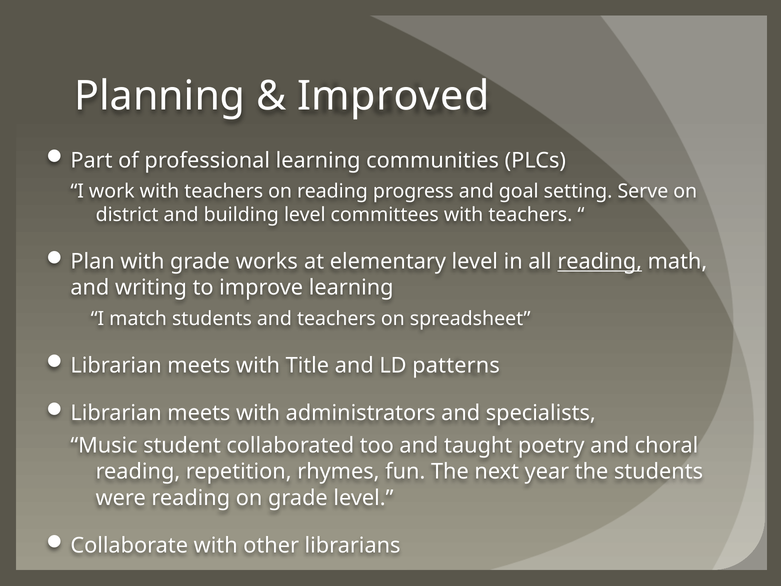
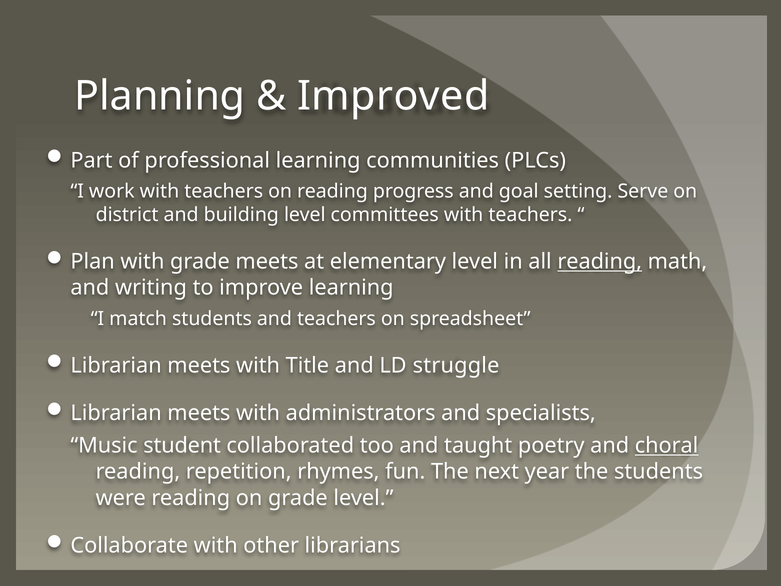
grade works: works -> meets (267, 261)
patterns: patterns -> struggle (456, 365)
choral underline: none -> present (667, 446)
